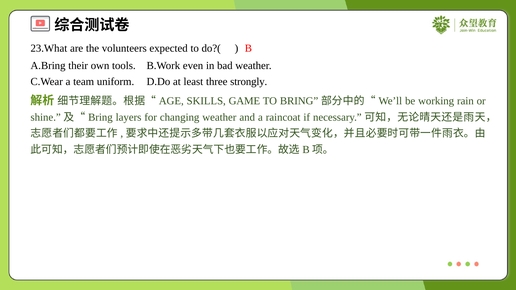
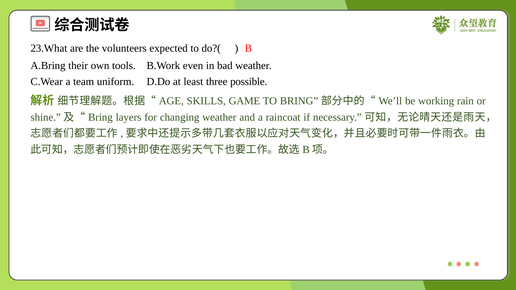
strongly: strongly -> possible (249, 82)
